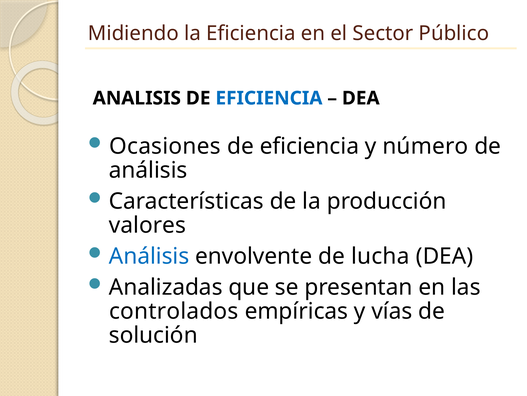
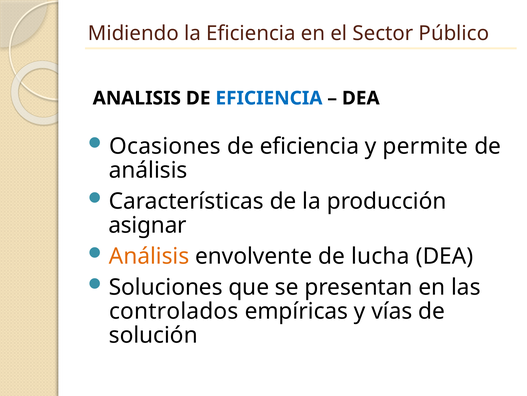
número: número -> permite (425, 146)
valores: valores -> asignar (148, 225)
Análisis colour: blue -> orange (149, 256)
Analizadas: Analizadas -> Soluciones (166, 287)
